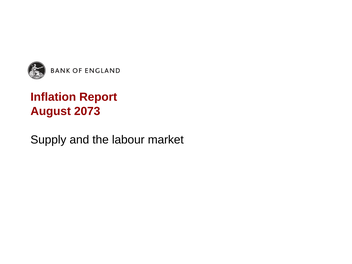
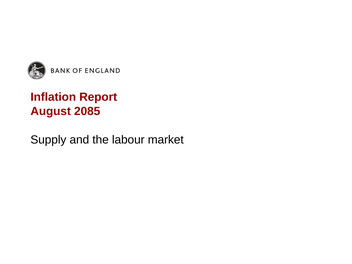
2073: 2073 -> 2085 (87, 111)
